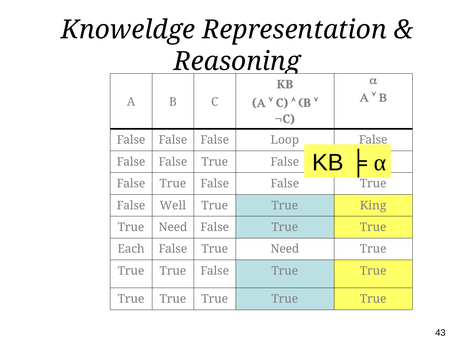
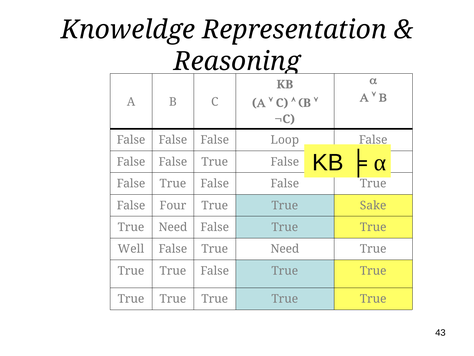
Well: Well -> Four (173, 205)
King: King -> Sake (373, 205)
Each: Each -> Well (131, 249)
